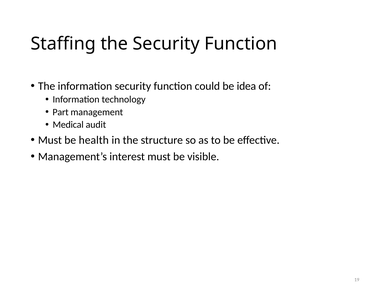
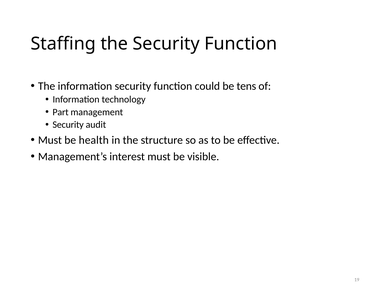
idea: idea -> tens (246, 86)
Medical: Medical -> Security (68, 124)
